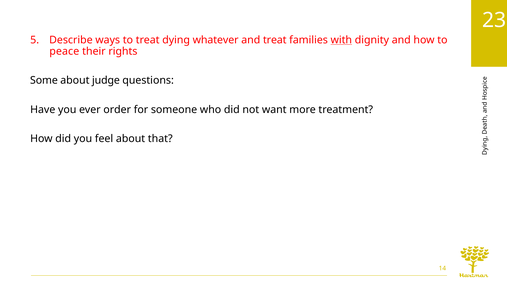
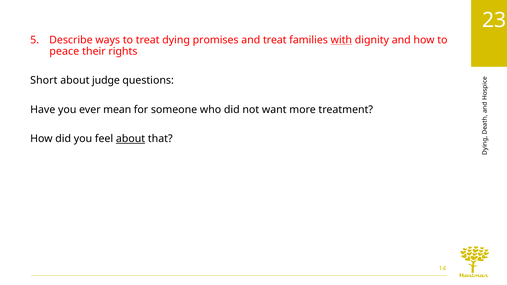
whatever: whatever -> promises (216, 40)
Some: Some -> Short (44, 81)
order: order -> mean (117, 110)
about underline: none -> present (131, 139)
